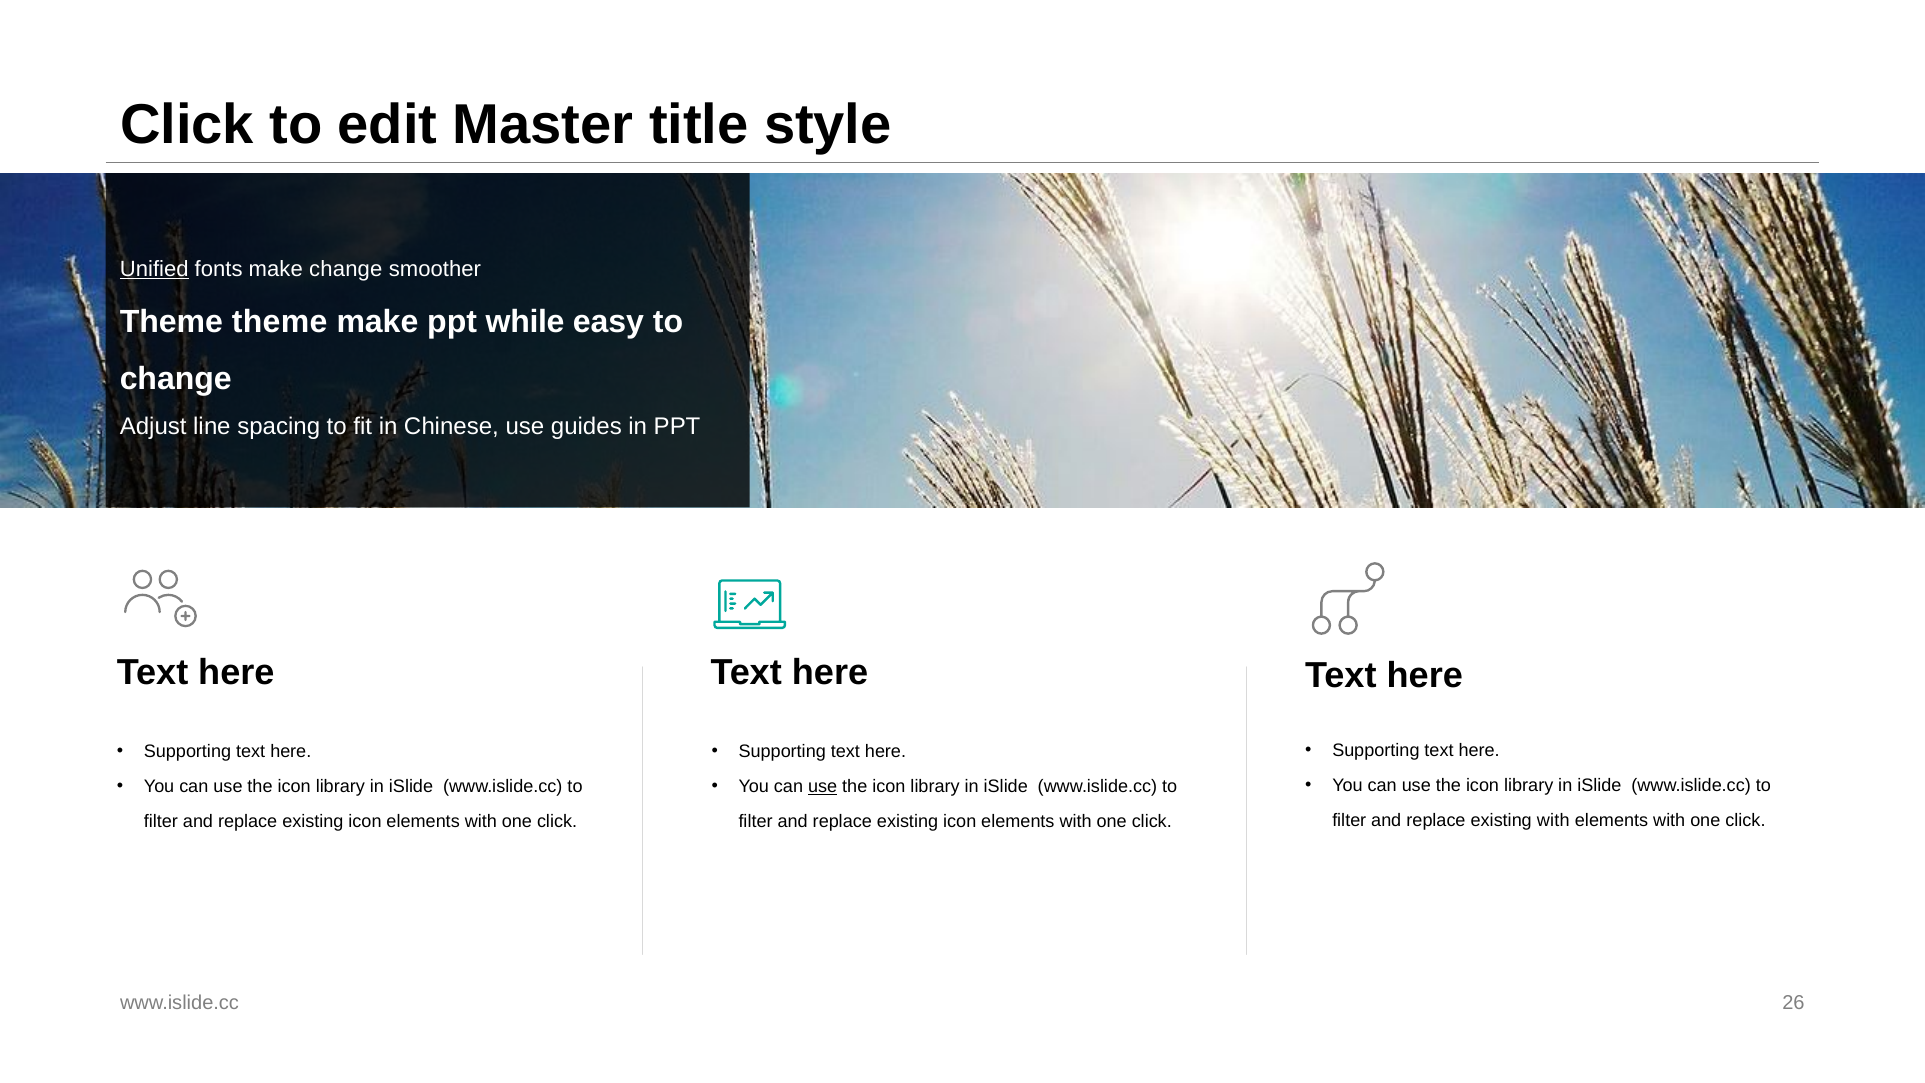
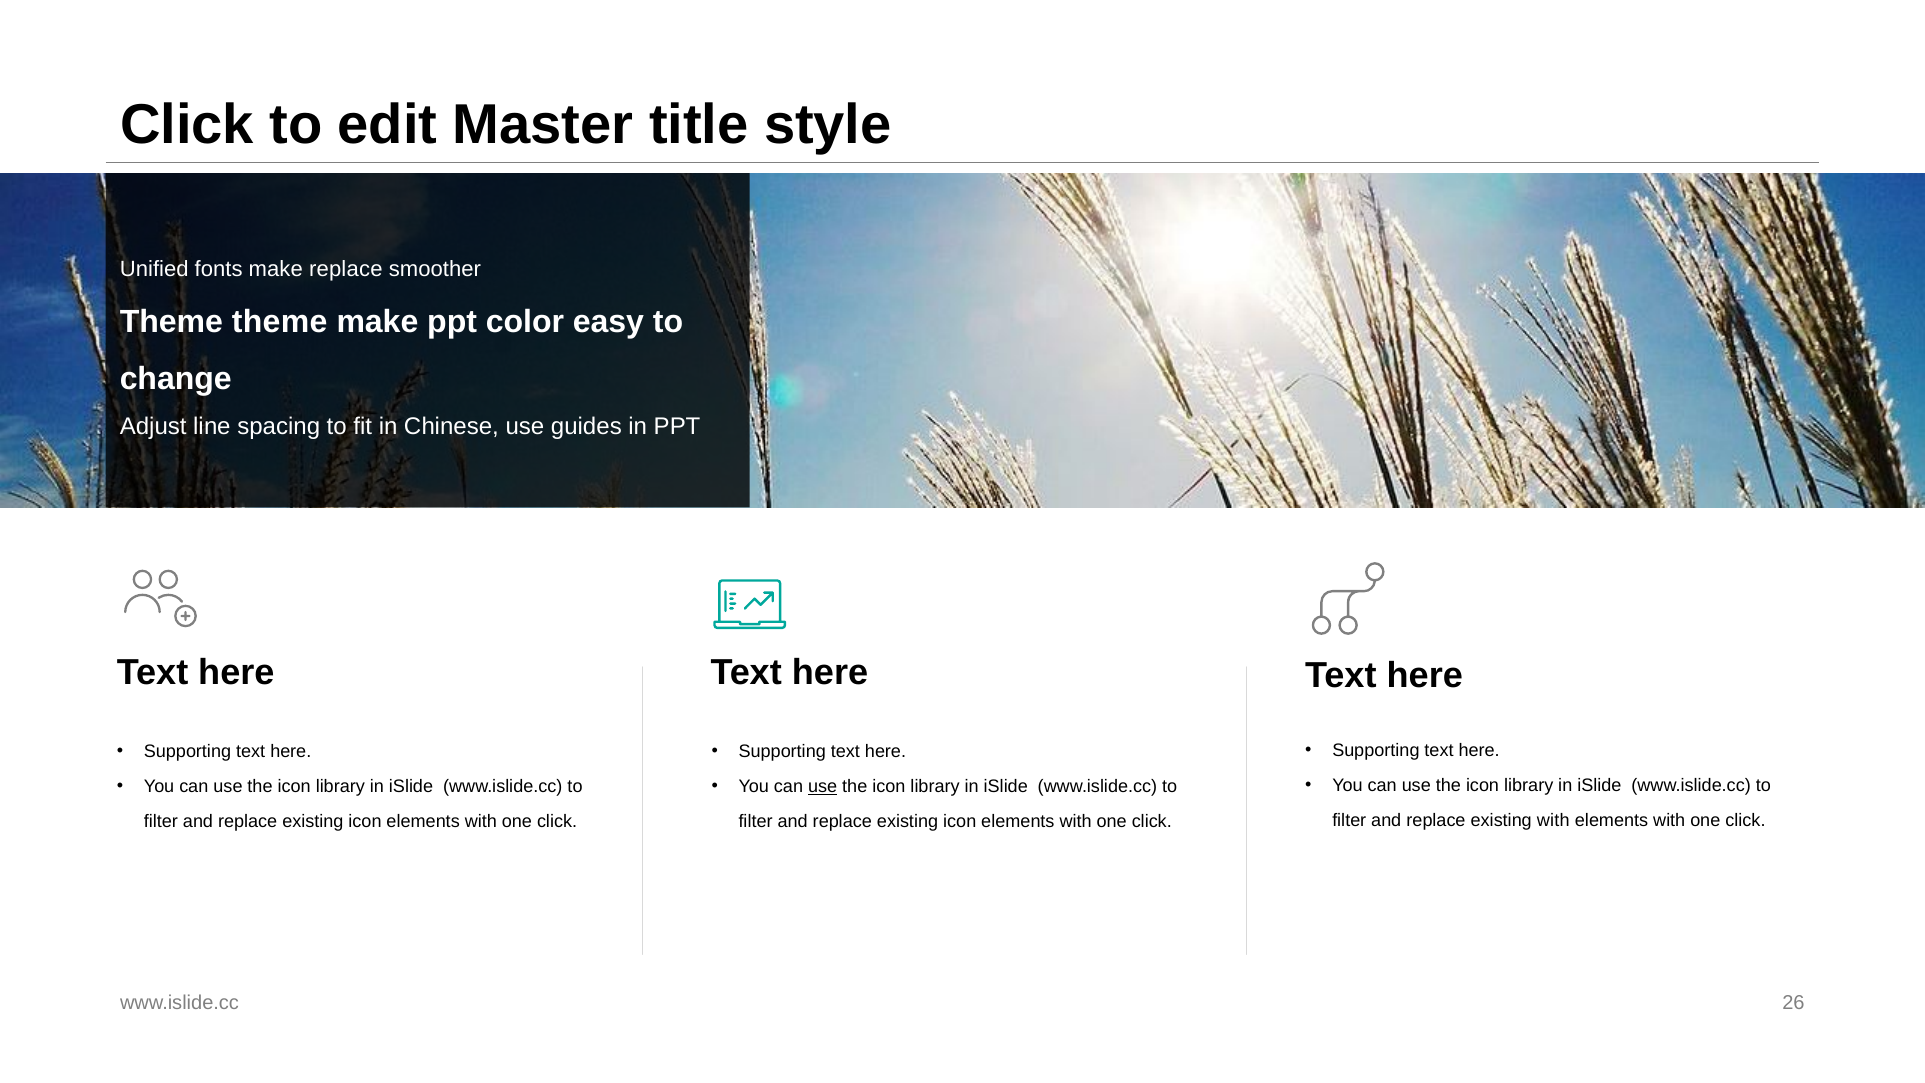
Unified underline: present -> none (154, 269)
make change: change -> replace (346, 269)
while: while -> color (525, 321)
